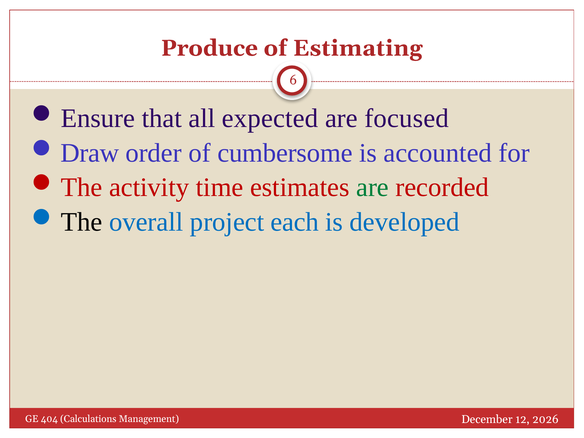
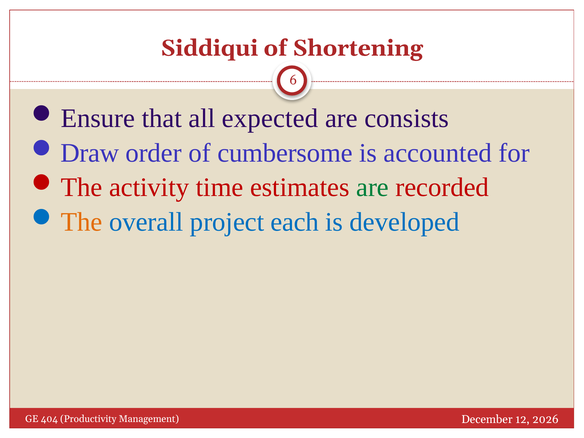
Produce: Produce -> Siddiqui (209, 48)
Estimating: Estimating -> Shortening (358, 48)
focused: focused -> consists (407, 118)
The colour: black -> orange (82, 222)
Calculations: Calculations -> Productivity (88, 419)
